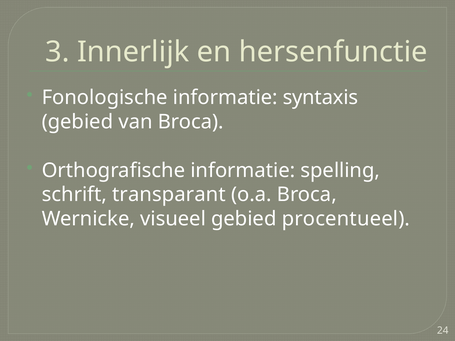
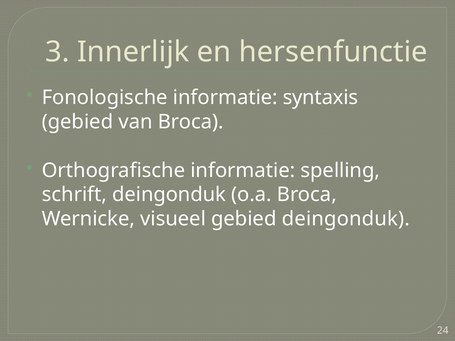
schrift transparant: transparant -> deingonduk (169, 195)
gebied procentueel: procentueel -> deingonduk (346, 219)
